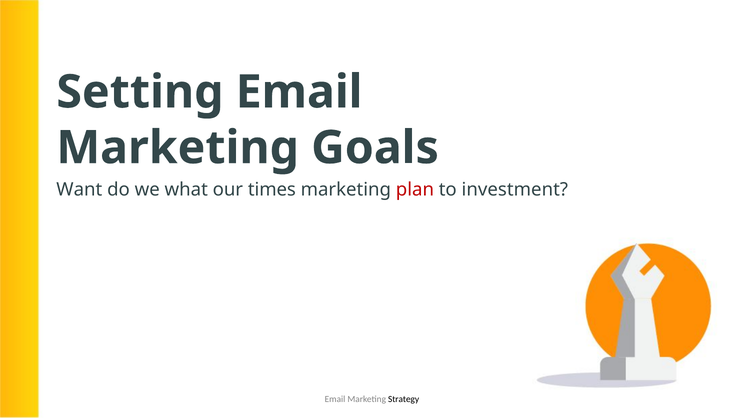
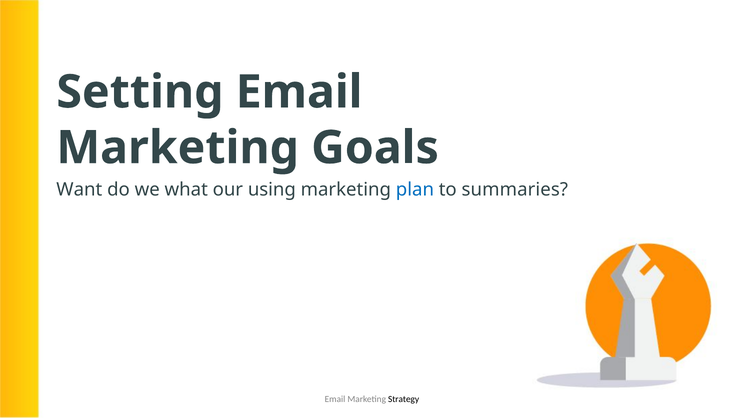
times: times -> using (272, 190)
plan colour: red -> blue (415, 190)
investment: investment -> summaries (515, 190)
